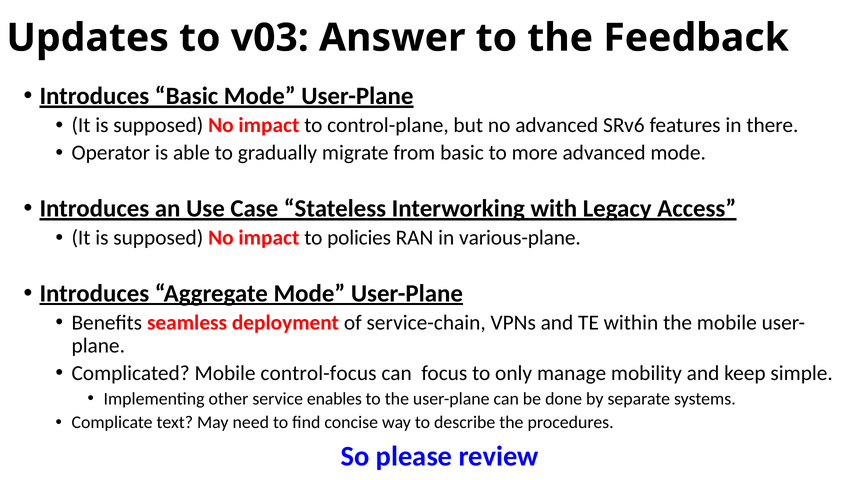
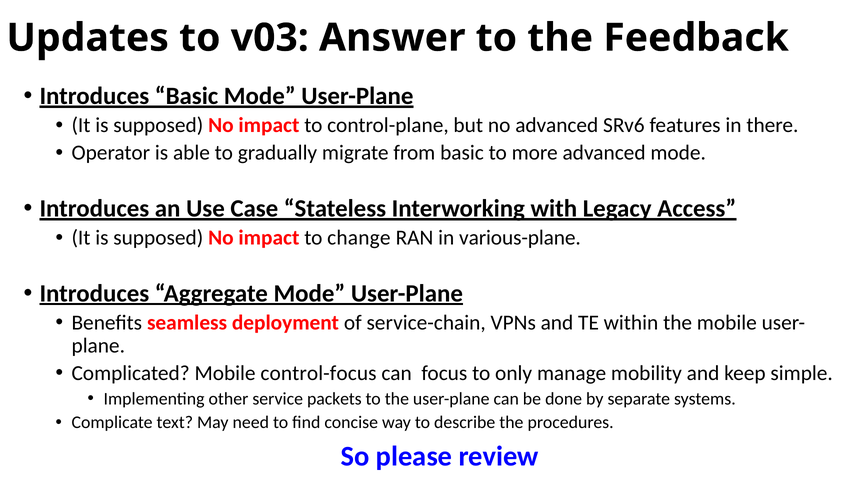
policies: policies -> change (359, 238)
enables: enables -> packets (334, 399)
